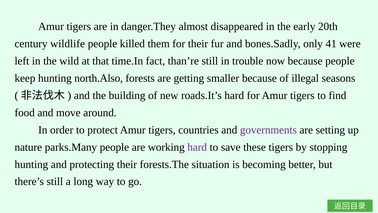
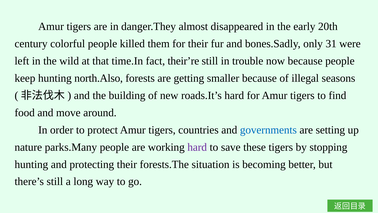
wildlife: wildlife -> colorful (68, 44)
41: 41 -> 31 (331, 44)
than’re: than’re -> their’re (183, 61)
governments colour: purple -> blue (268, 130)
